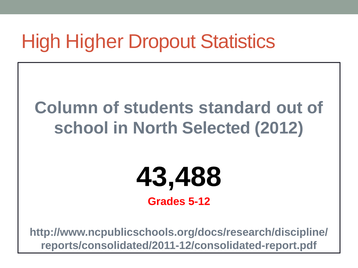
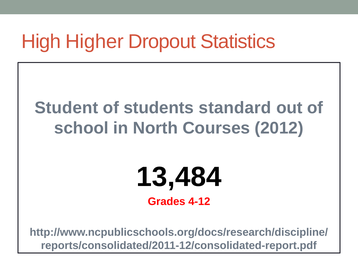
Column: Column -> Student (66, 108)
Selected: Selected -> Courses (216, 128)
43,488: 43,488 -> 13,484 (179, 177)
5-12: 5-12 -> 4-12 (199, 202)
